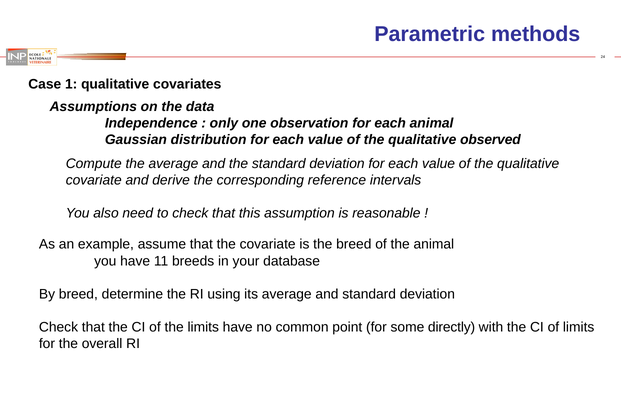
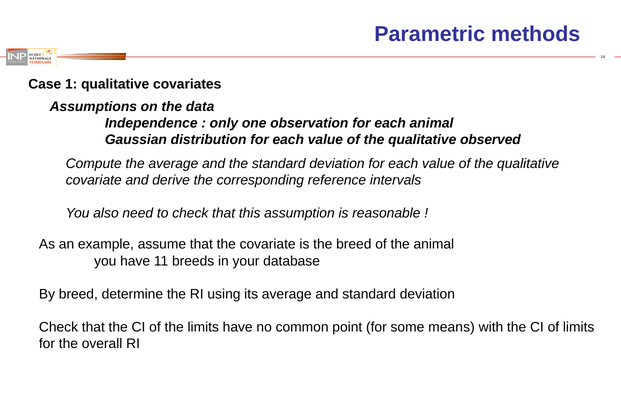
directly: directly -> means (451, 327)
